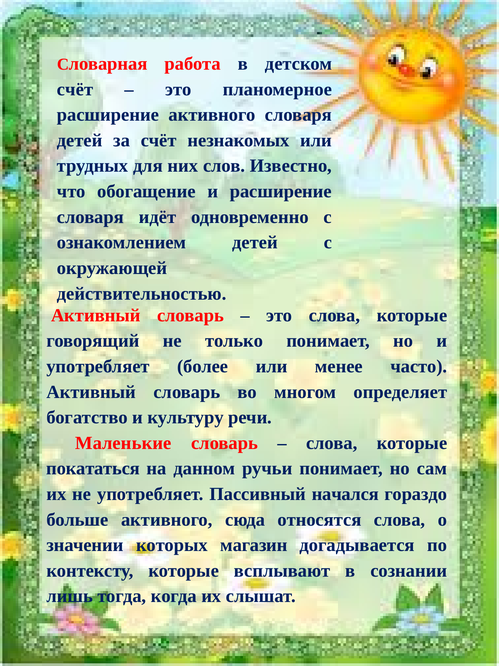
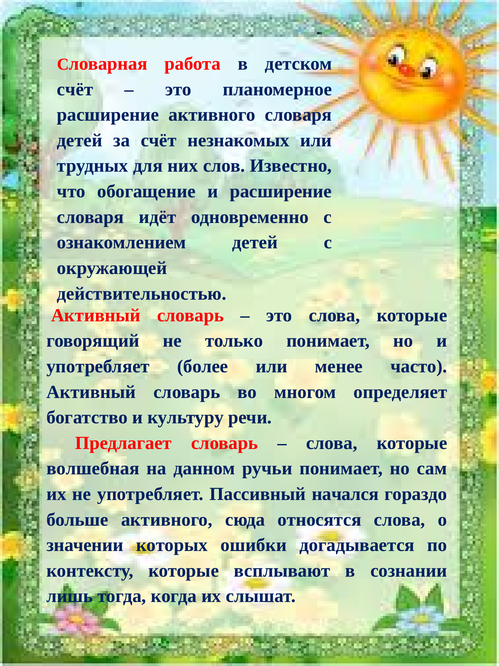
Маленькие: Маленькие -> Предлагает (123, 443)
покататься: покататься -> волшебная (93, 468)
магазин: магазин -> ошибки (254, 545)
